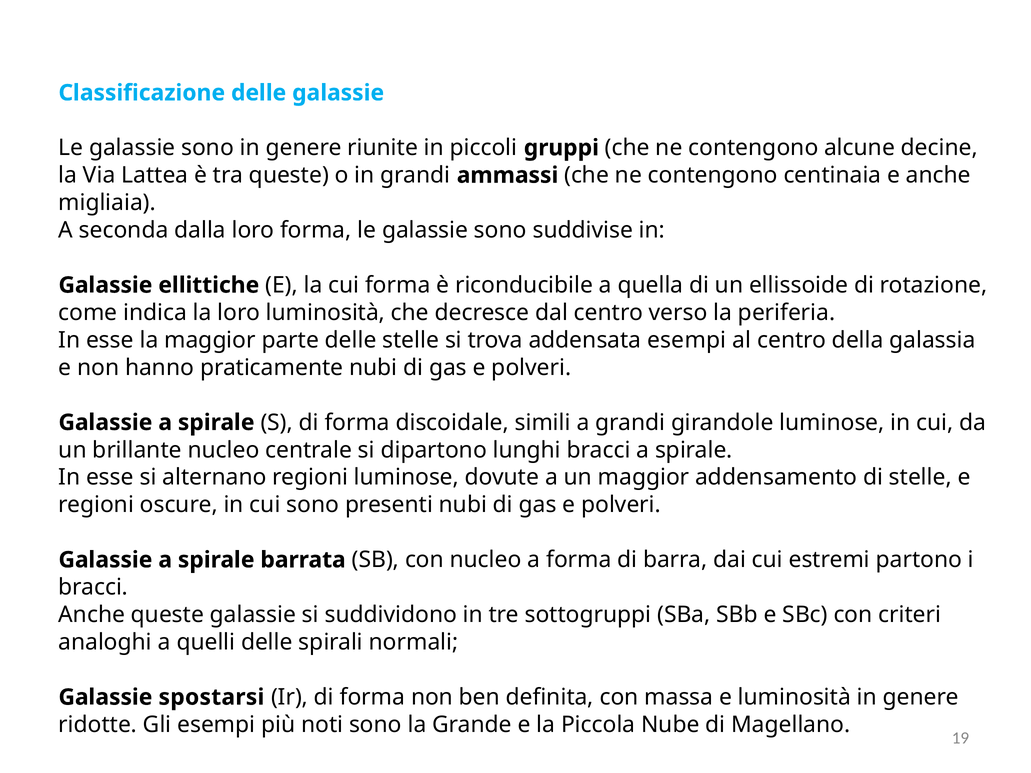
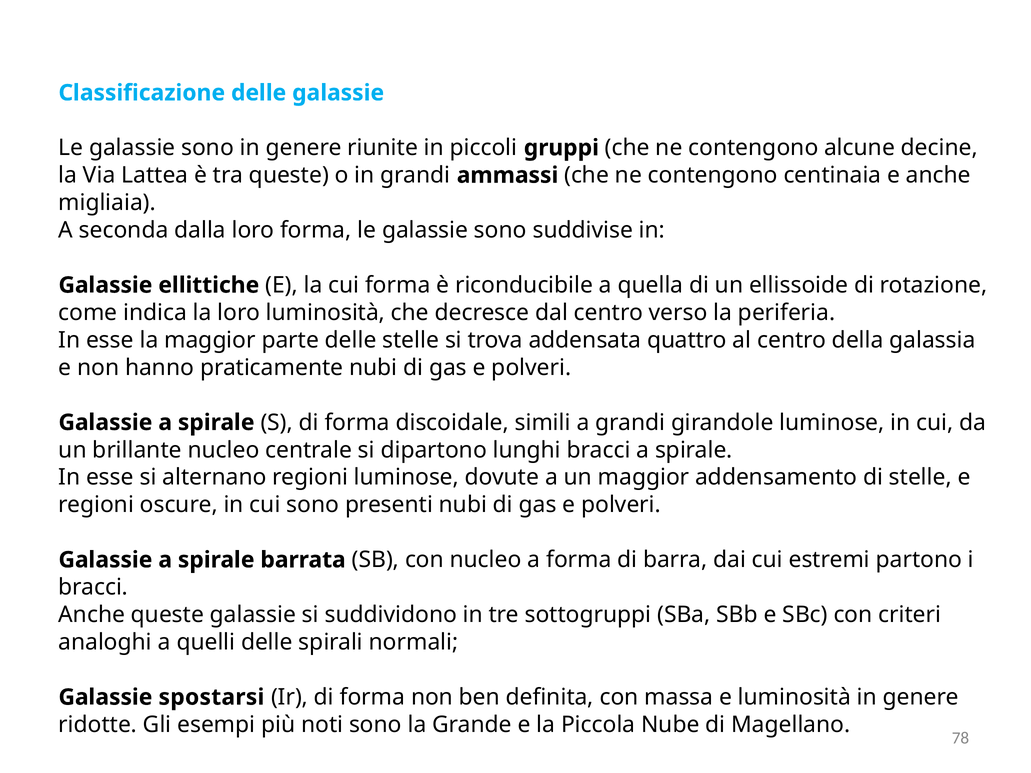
addensata esempi: esempi -> quattro (687, 340)
19: 19 -> 78 (960, 738)
